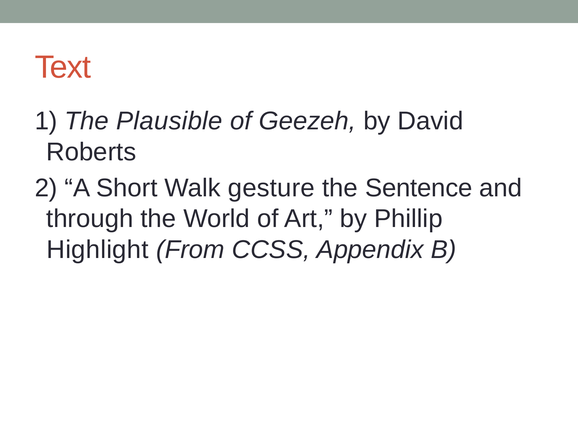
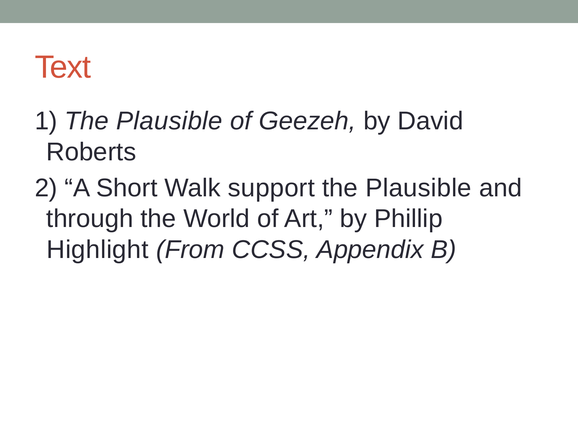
gesture: gesture -> support (271, 188)
Sentence: Sentence -> Plausible (418, 188)
